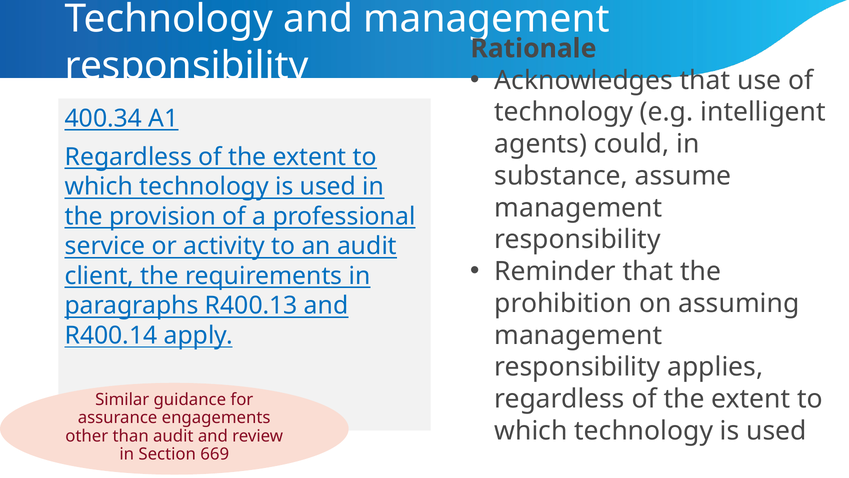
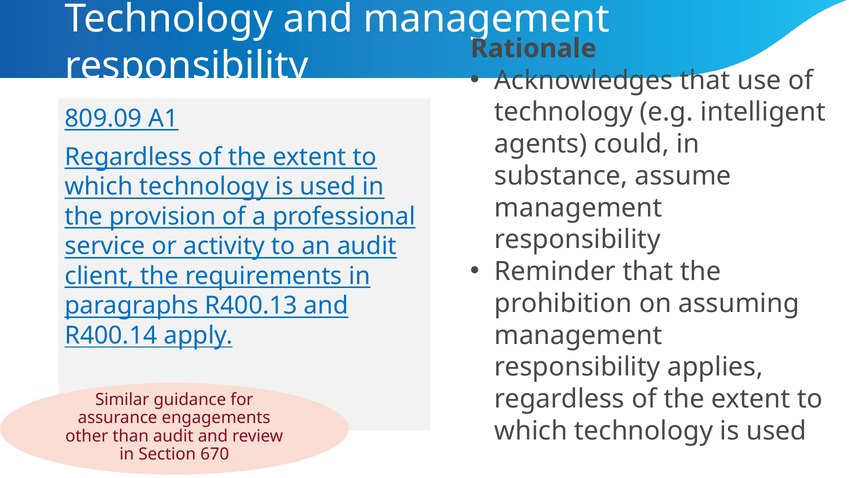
400.34: 400.34 -> 809.09 (103, 118)
669: 669 -> 670 (215, 454)
